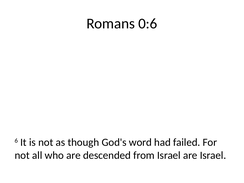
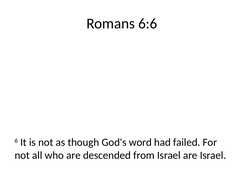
0:6: 0:6 -> 6:6 (148, 24)
